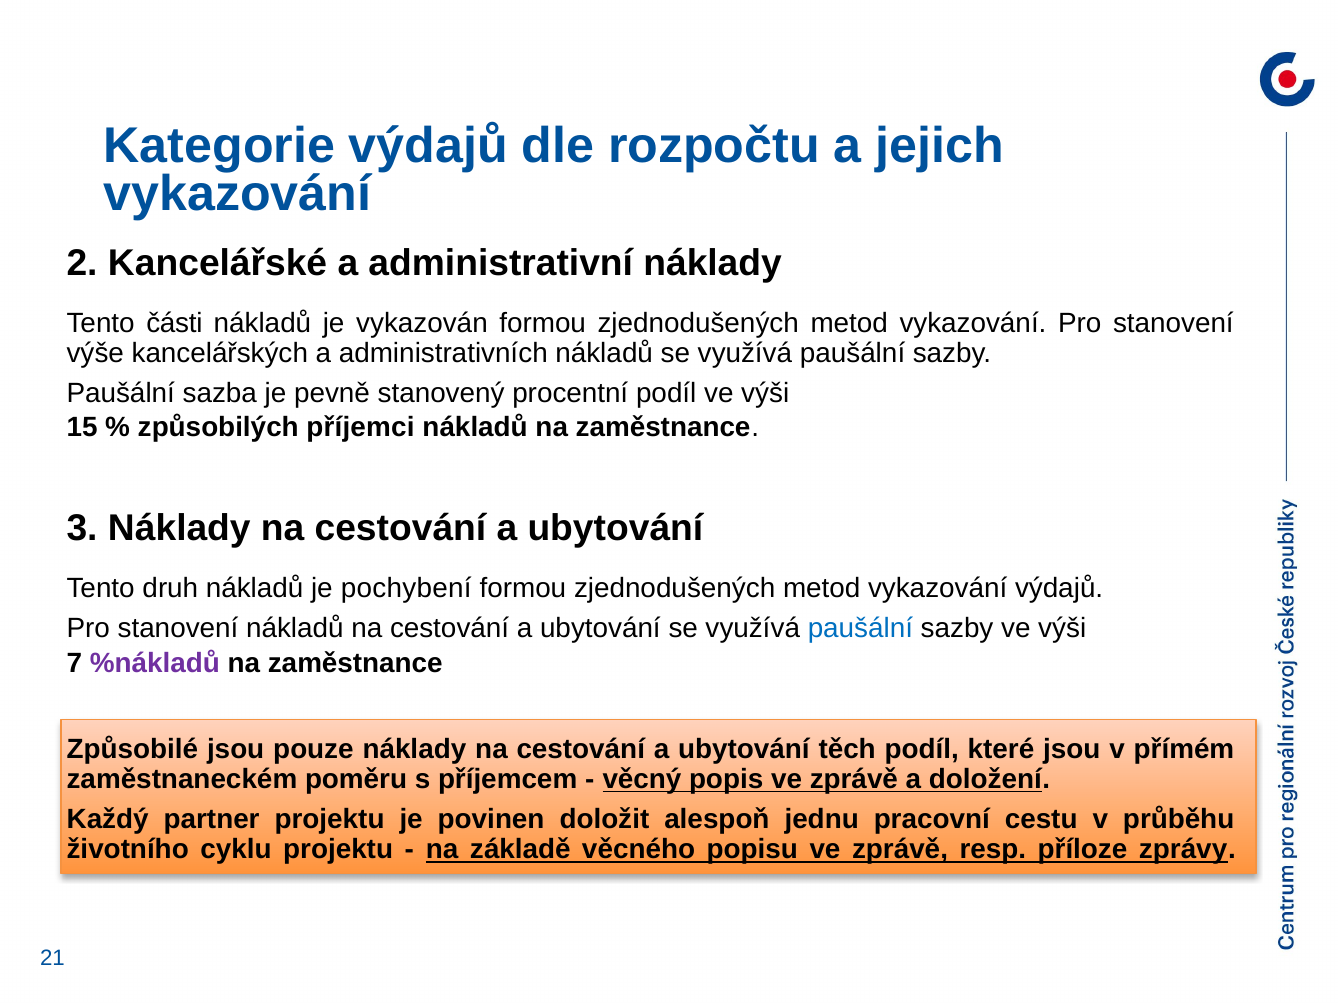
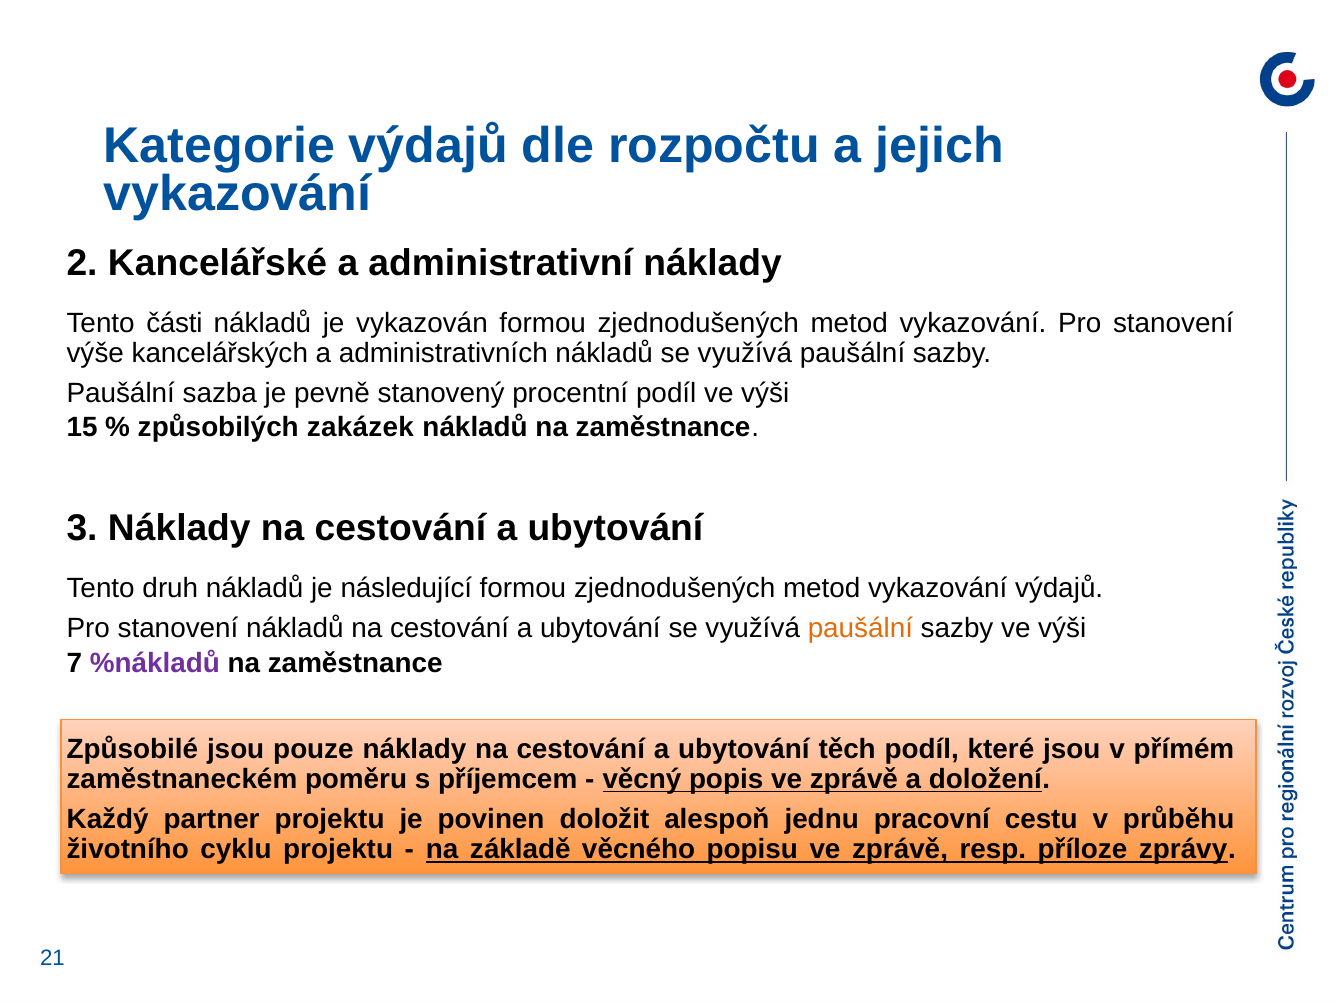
příjemci: příjemci -> zakázek (360, 427)
pochybení: pochybení -> následující (406, 588)
paušální colour: blue -> orange (860, 628)
